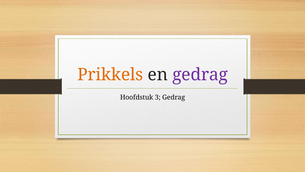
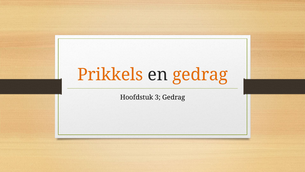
gedrag colour: purple -> orange (200, 74)
